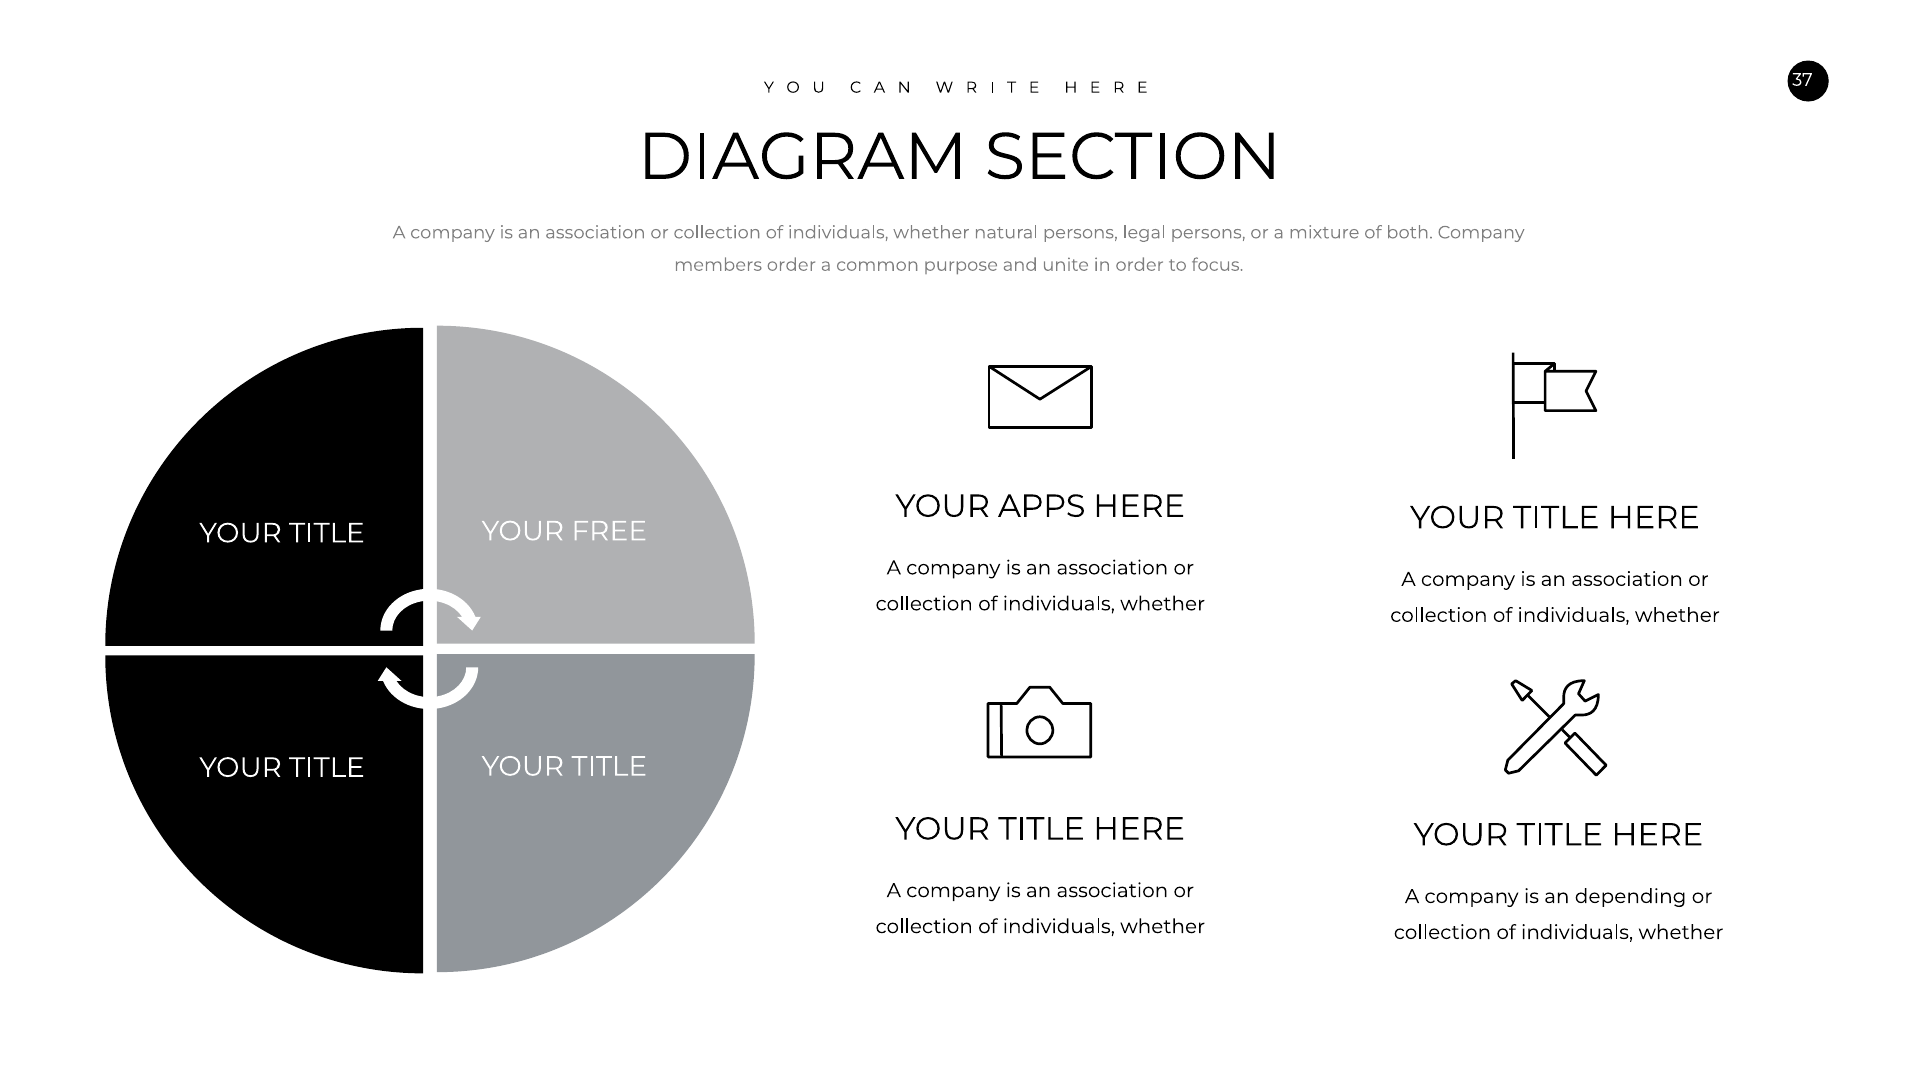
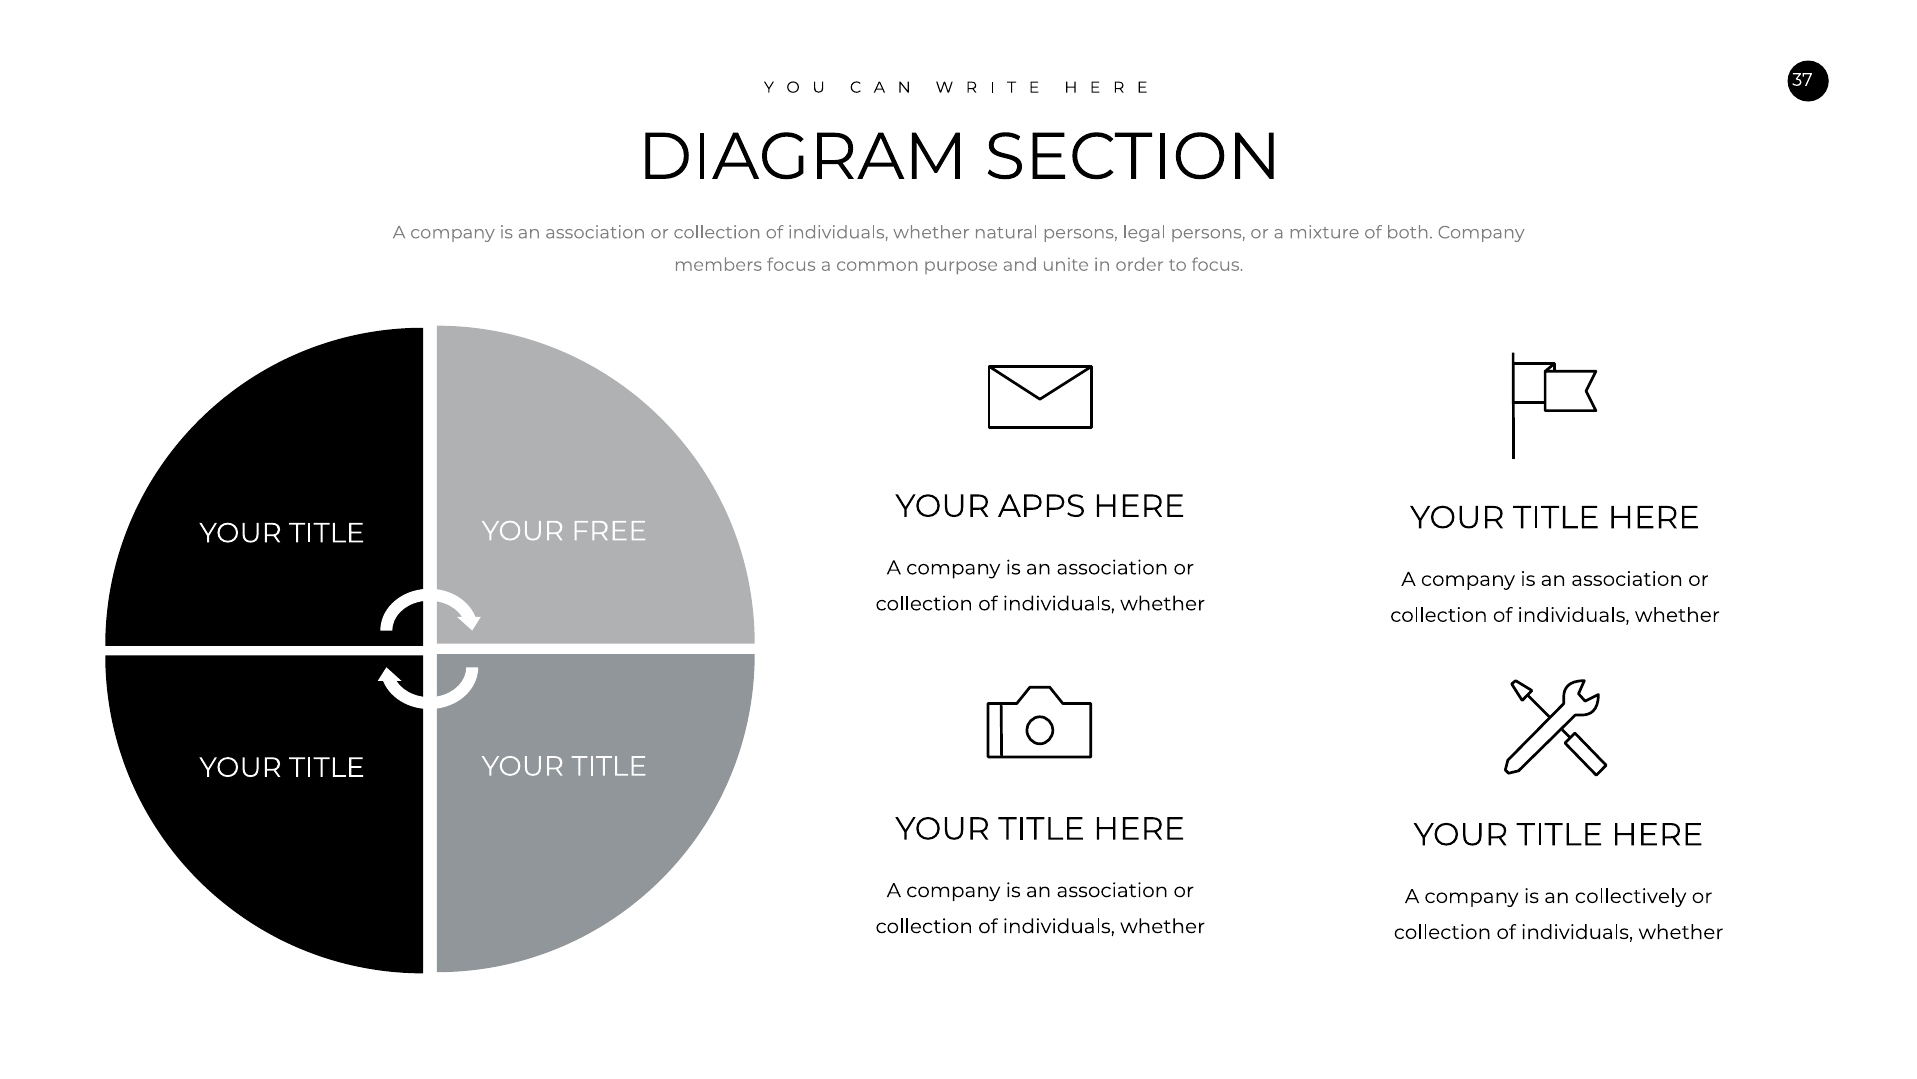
members order: order -> focus (791, 265)
depending: depending -> collectively (1631, 896)
